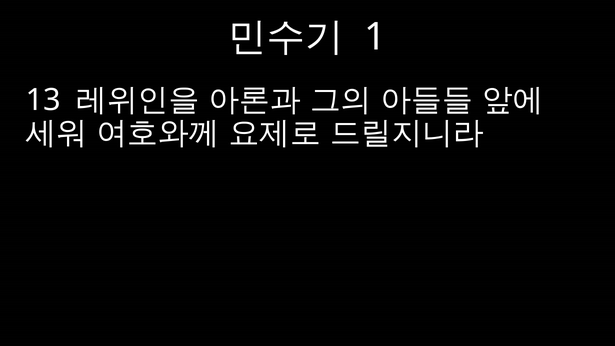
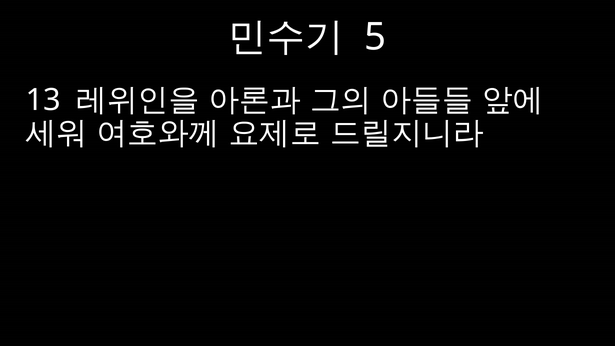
1: 1 -> 5 (375, 37)
